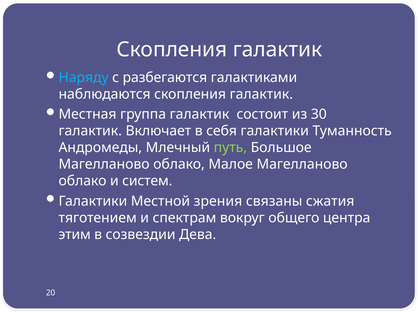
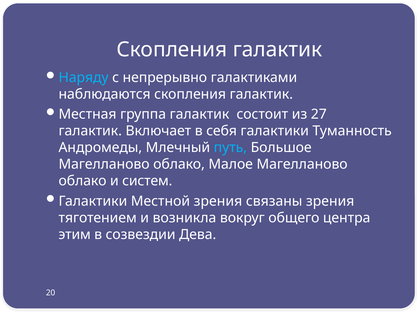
разбегаются: разбегаются -> непрерывно (165, 78)
30: 30 -> 27 (319, 114)
путь colour: light green -> light blue (230, 148)
связаны сжатия: сжатия -> зрения (330, 201)
спектрам: спектрам -> возникла (184, 218)
